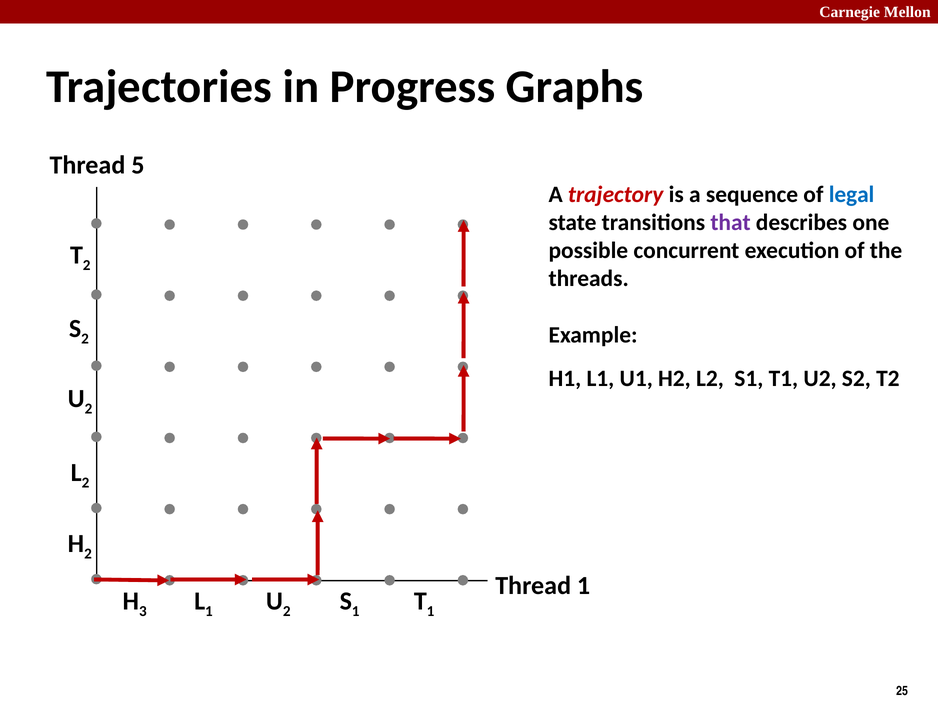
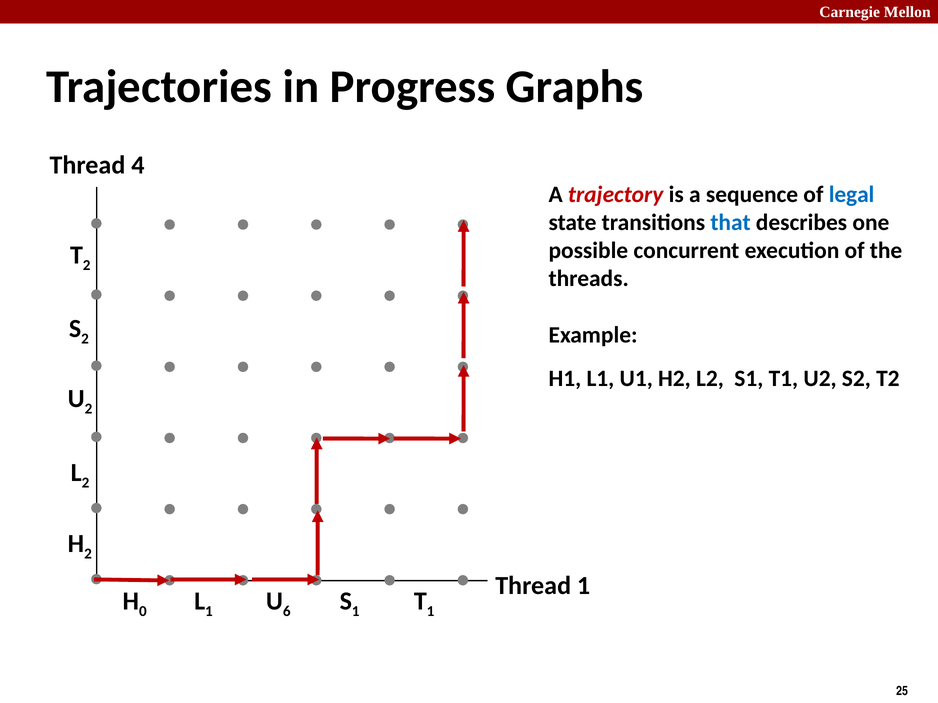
5: 5 -> 4 (138, 165)
that colour: purple -> blue (731, 223)
3: 3 -> 0 (143, 612)
2: 2 -> 6 (287, 612)
